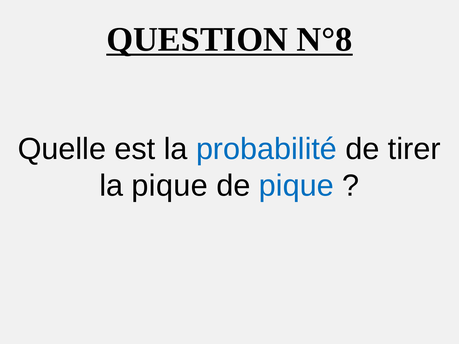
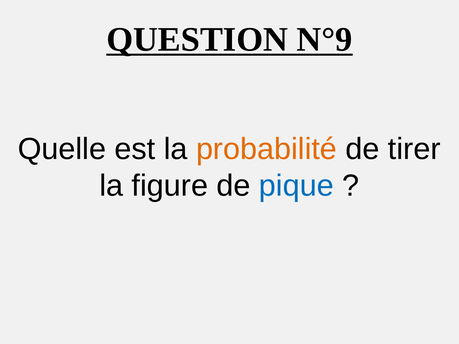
N°8: N°8 -> N°9 (324, 40)
probabilité colour: blue -> orange (266, 149)
la pique: pique -> figure (170, 186)
